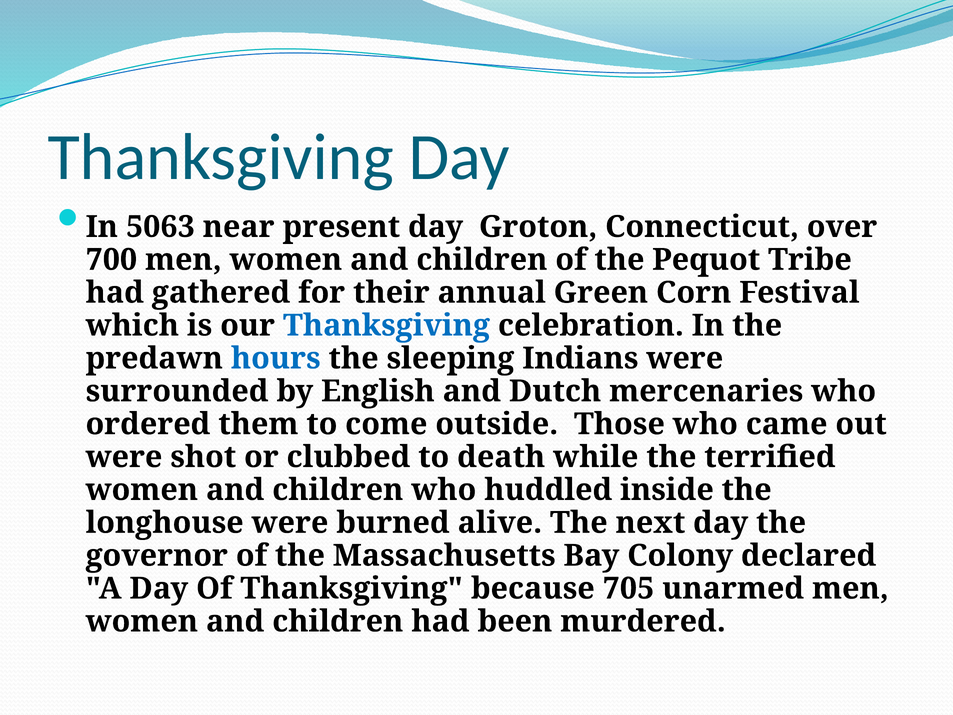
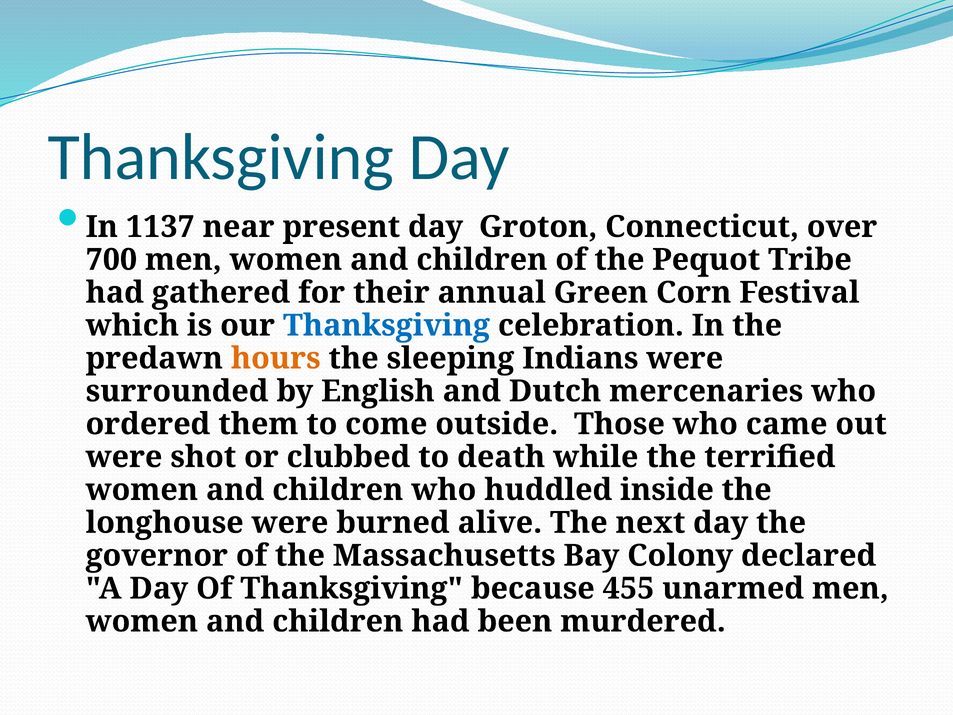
5063: 5063 -> 1137 (160, 227)
hours colour: blue -> orange (276, 358)
705: 705 -> 455 (628, 588)
